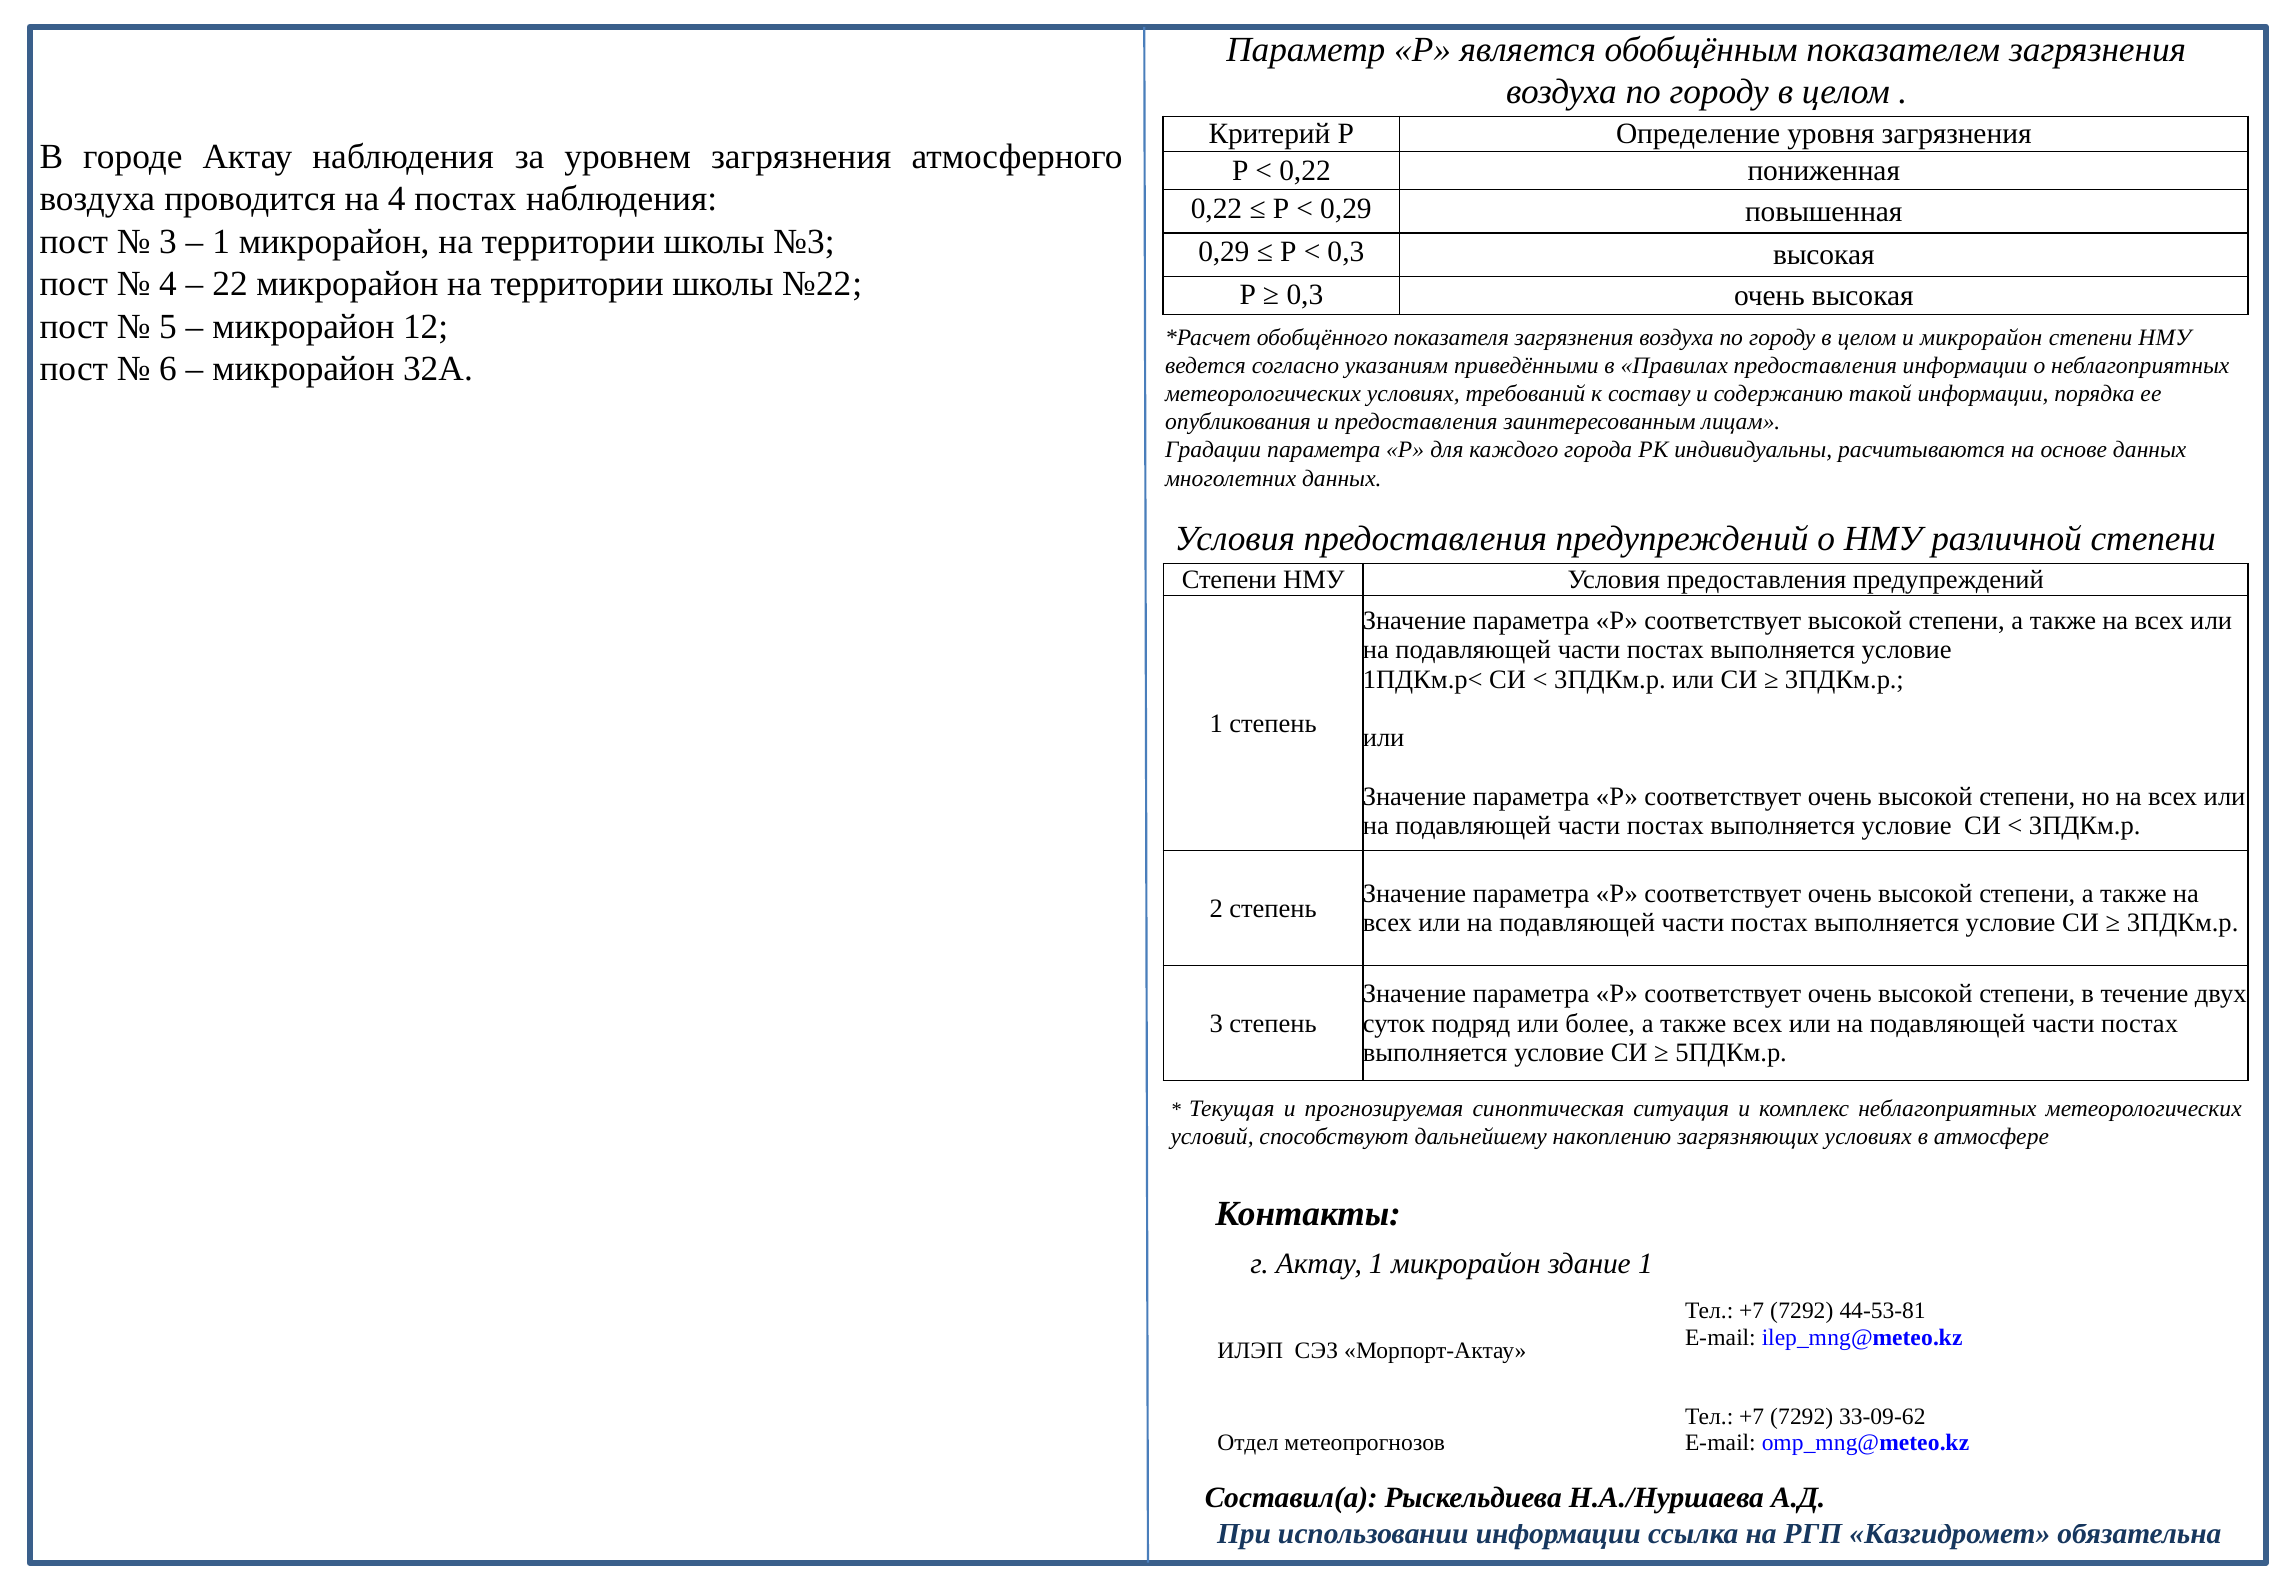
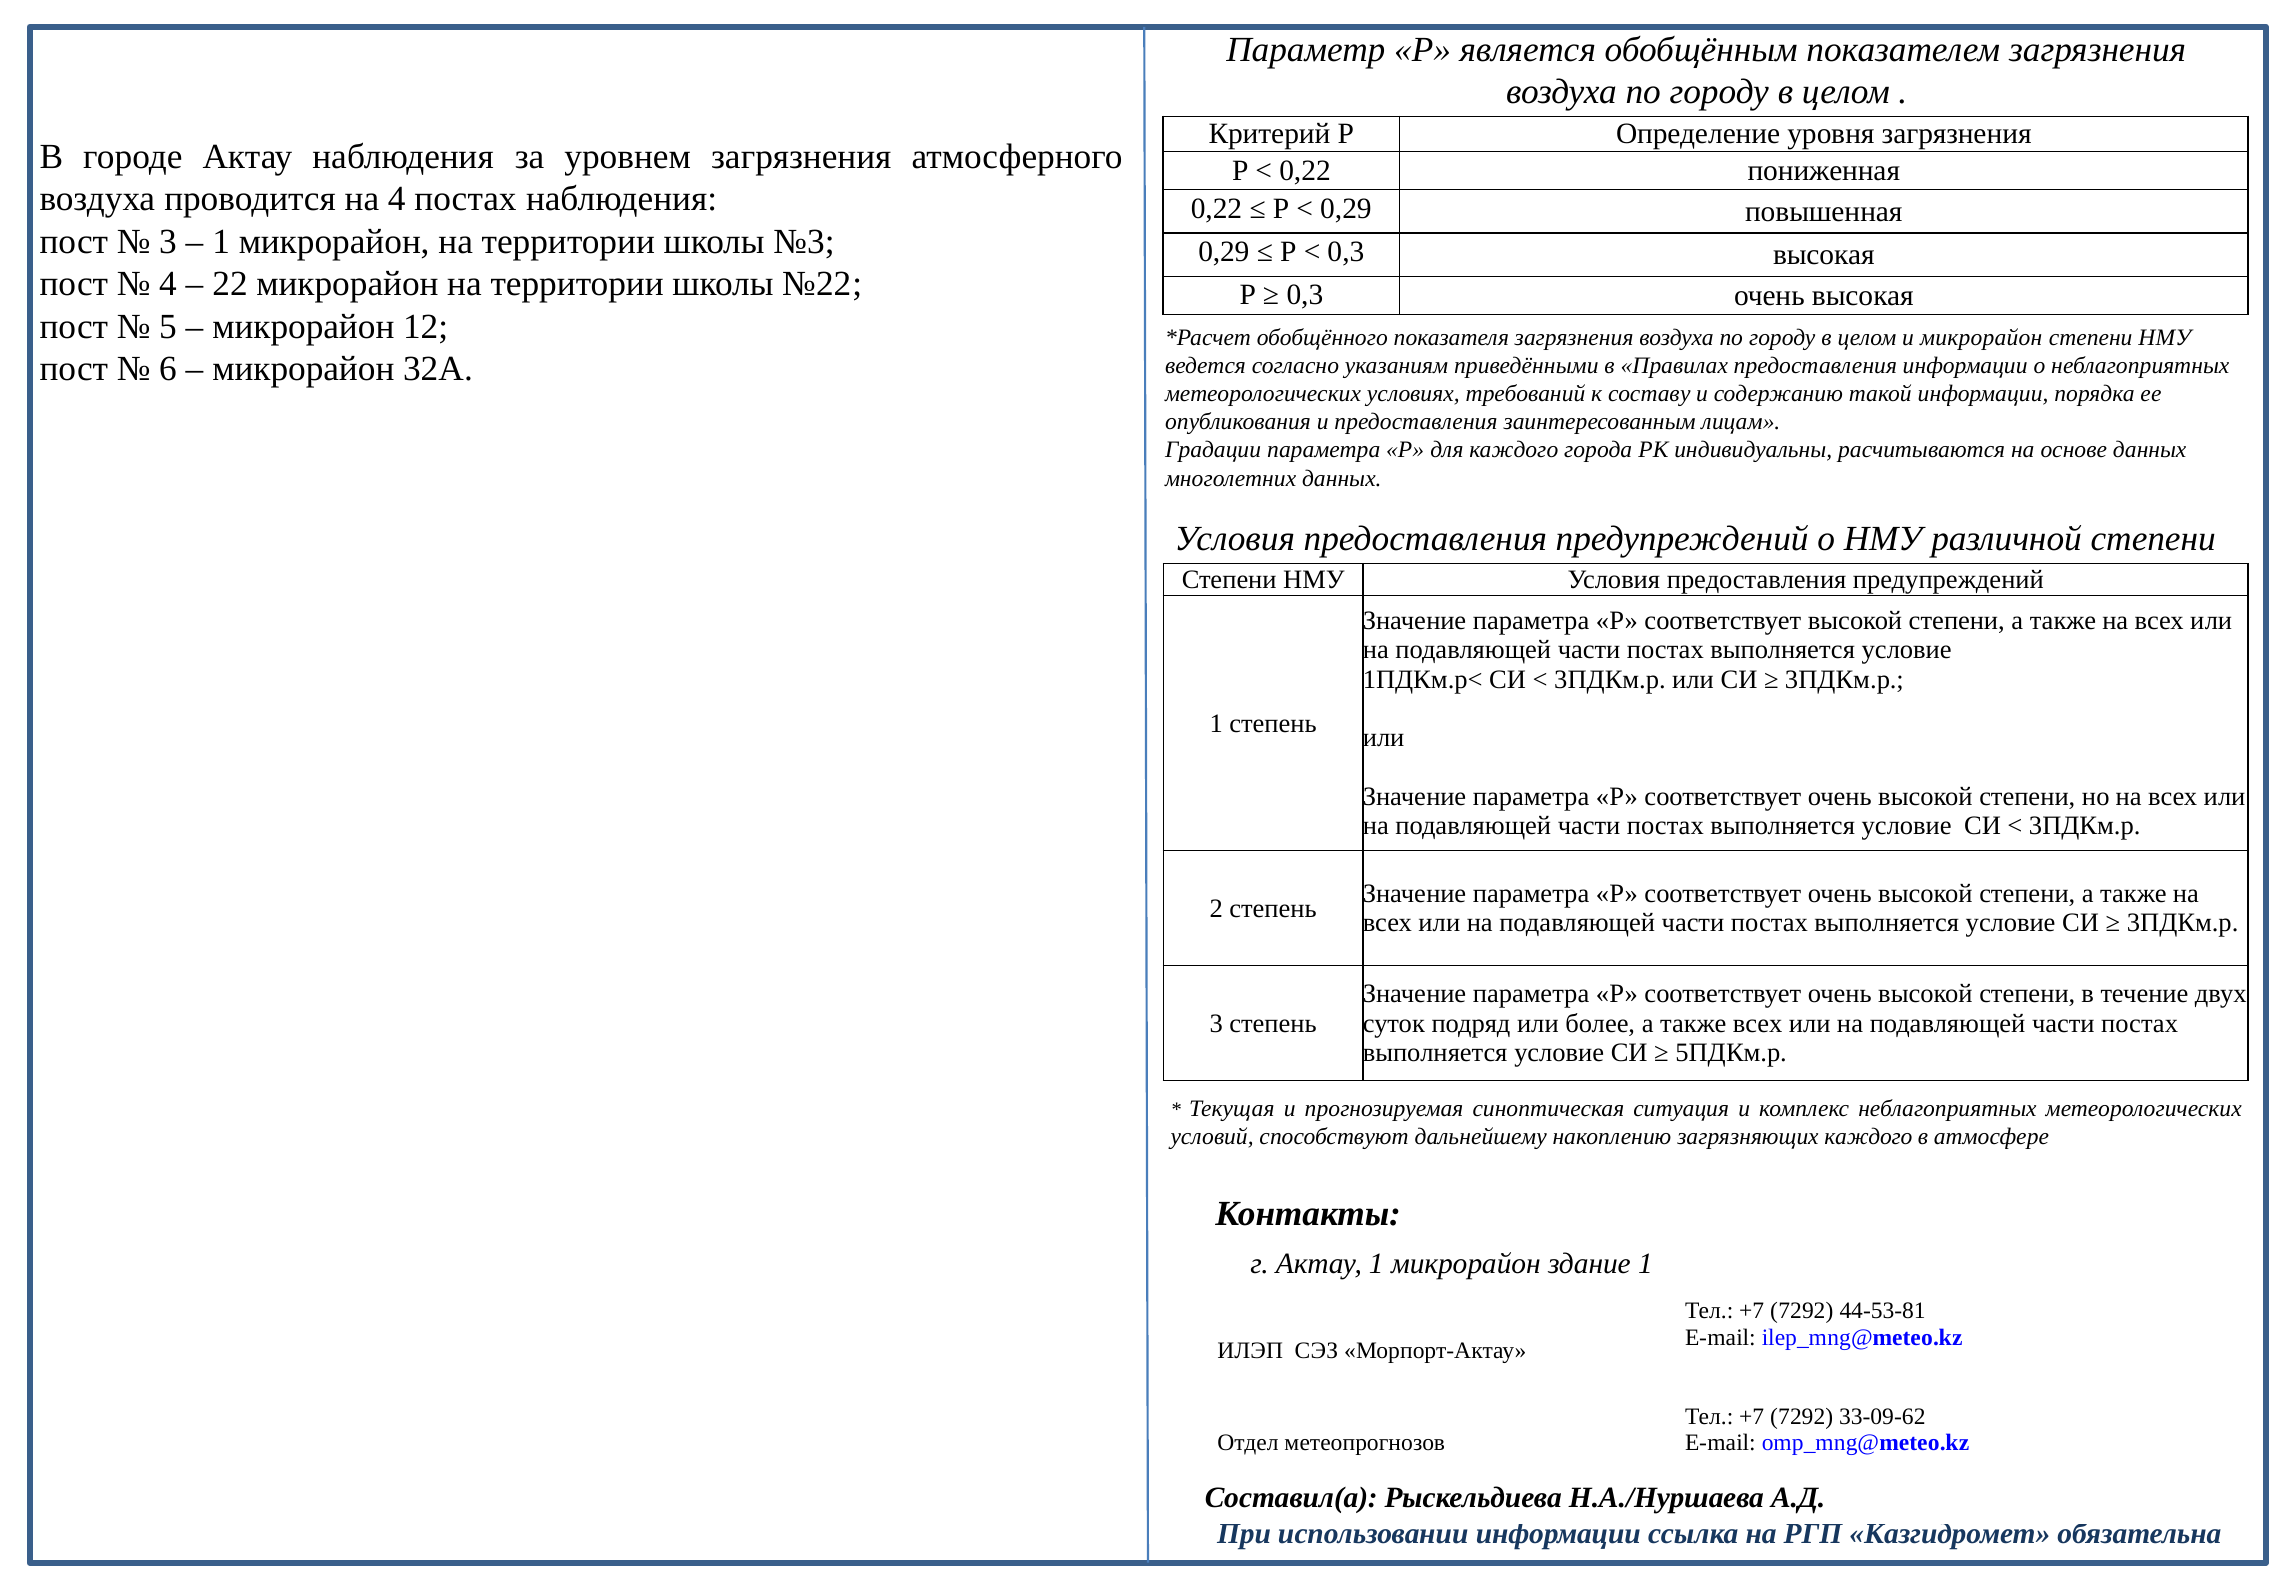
загрязняющих условиях: условиях -> каждого (1868, 1137)
